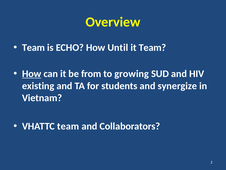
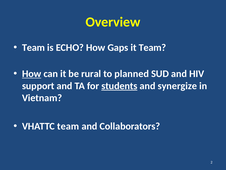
Until: Until -> Gaps (118, 47)
from: from -> rural (91, 74)
growing: growing -> planned (132, 74)
existing: existing -> support (38, 86)
students underline: none -> present (119, 86)
